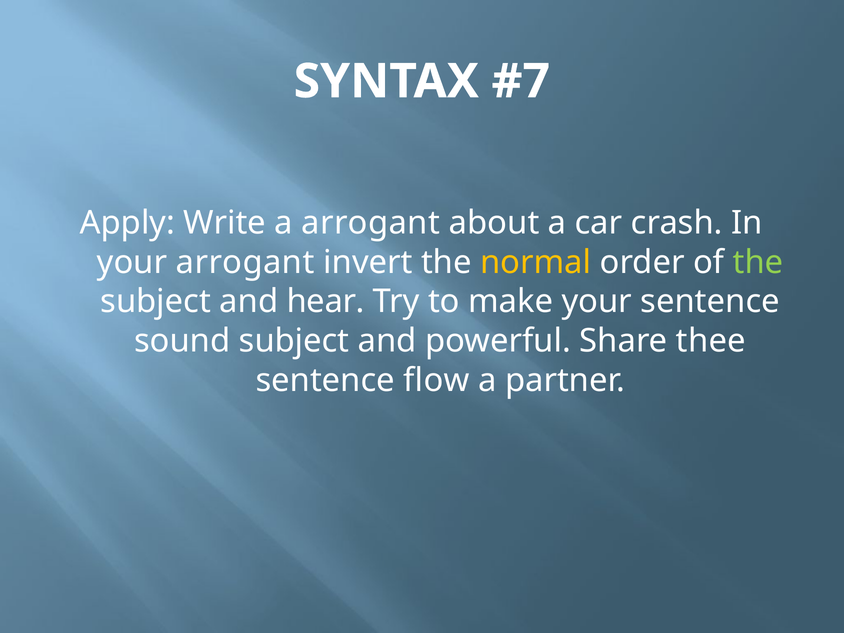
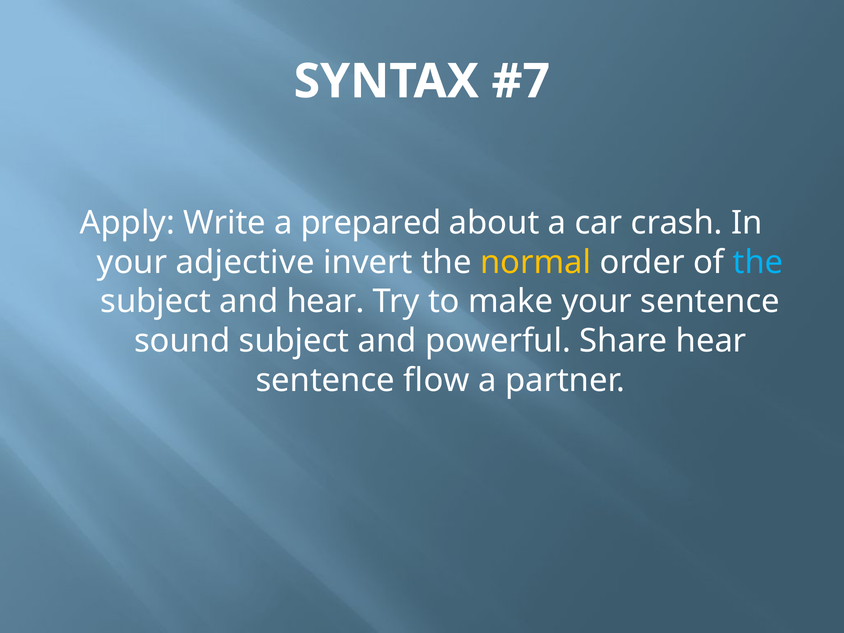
a arrogant: arrogant -> prepared (371, 223)
your arrogant: arrogant -> adjective (245, 262)
the colour: light green -> light blue (758, 262)
Share thee: thee -> hear (711, 341)
